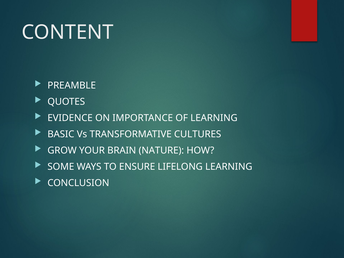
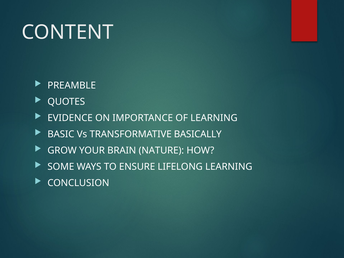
CULTURES: CULTURES -> BASICALLY (198, 134)
